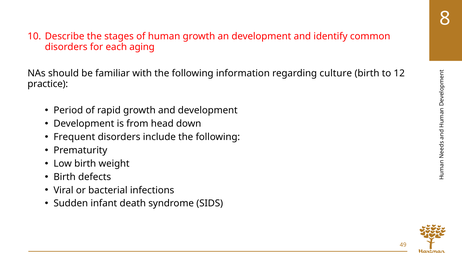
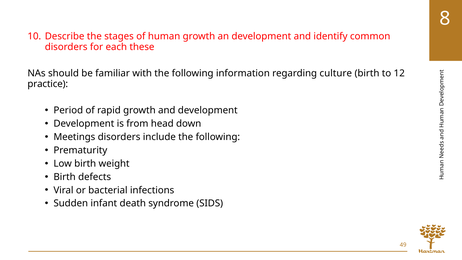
aging: aging -> these (142, 47)
Frequent: Frequent -> Meetings (74, 137)
